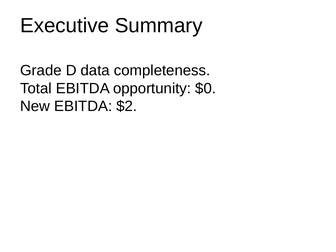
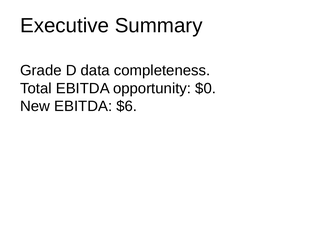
$2: $2 -> $6 (127, 106)
